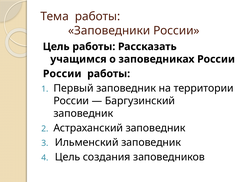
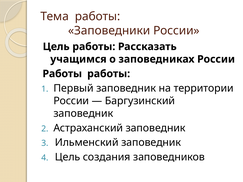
России: России -> Работы (62, 74)
